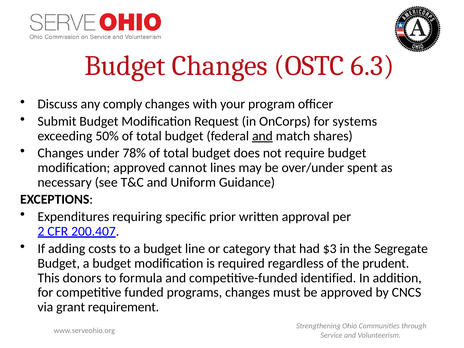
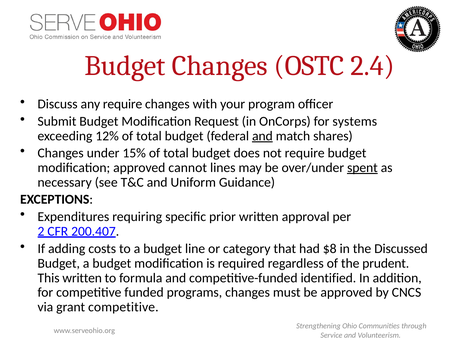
6.3: 6.3 -> 2.4 (373, 66)
any comply: comply -> require (123, 104)
50%: 50% -> 12% (107, 136)
78%: 78% -> 15% (134, 153)
spent underline: none -> present (362, 168)
$3: $3 -> $8 (330, 249)
Segregate: Segregate -> Discussed (401, 249)
This donors: donors -> written (82, 278)
grant requirement: requirement -> competitive (123, 307)
